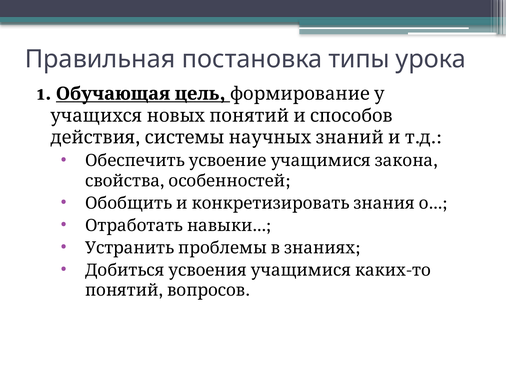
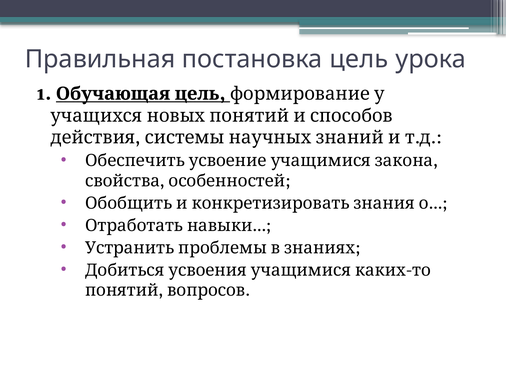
постановка типы: типы -> цель (359, 59)
